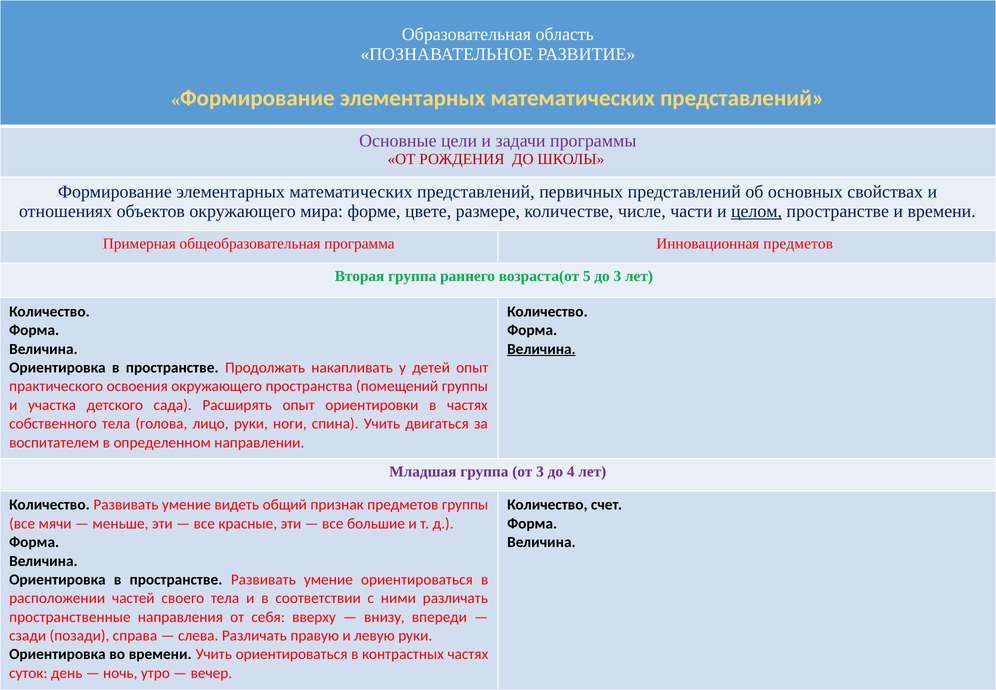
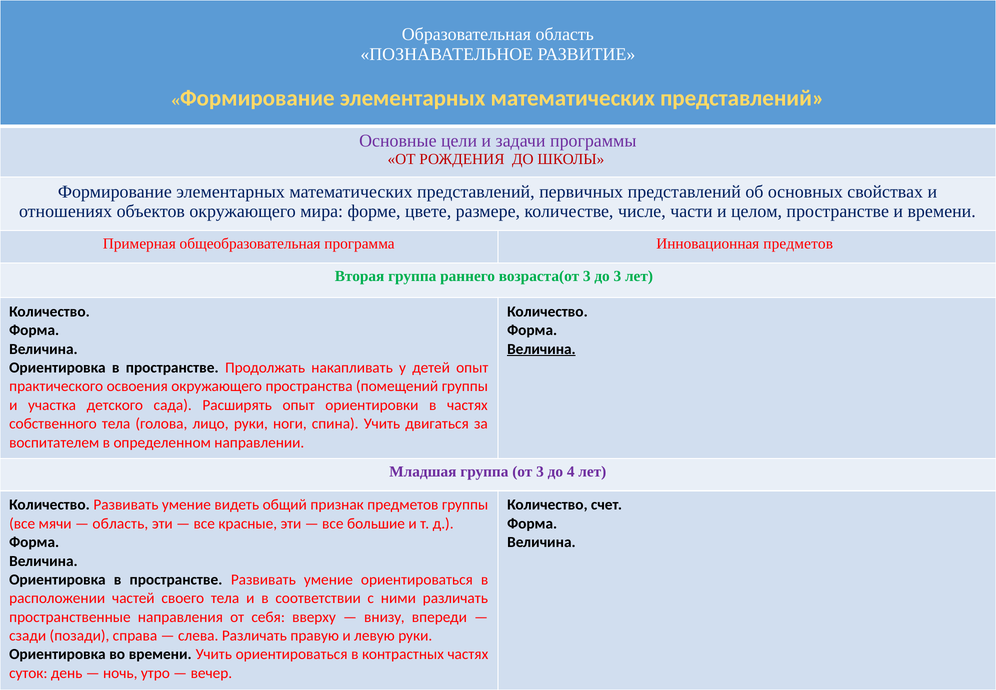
целом underline: present -> none (757, 211)
возраста(от 5: 5 -> 3 (587, 276)
меньше: меньше -> область (120, 523)
